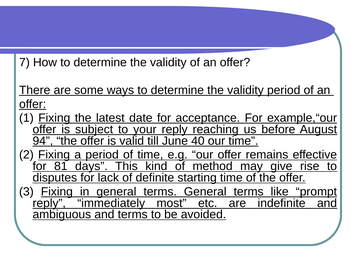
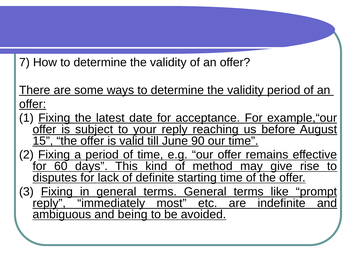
94: 94 -> 15 (43, 141)
40: 40 -> 90 (198, 141)
81: 81 -> 60 (61, 166)
and terms: terms -> being (133, 215)
